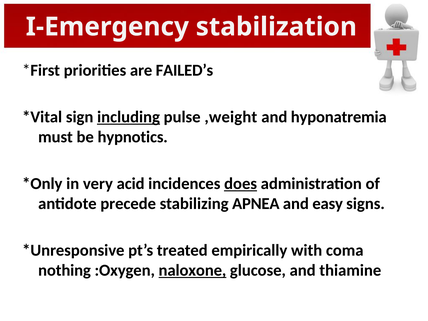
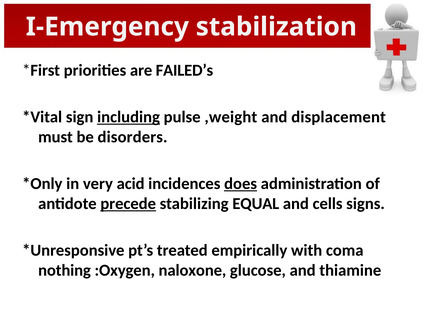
hyponatremia: hyponatremia -> displacement (339, 117)
hypnotics: hypnotics -> disorders (133, 137)
precede underline: none -> present (128, 204)
APNEA: APNEA -> EQUAL (256, 204)
easy: easy -> cells (328, 204)
naloxone underline: present -> none (192, 270)
